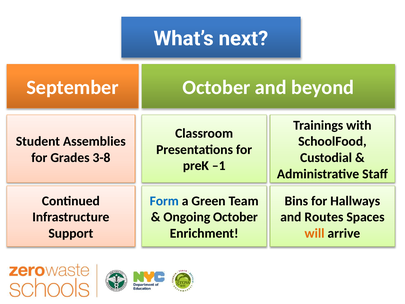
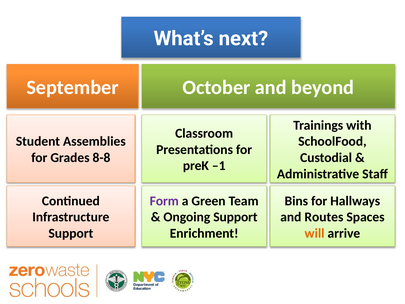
3-8: 3-8 -> 8-8 (101, 158)
Form colour: blue -> purple (164, 201)
Ongoing October: October -> Support (235, 217)
